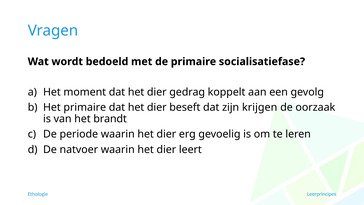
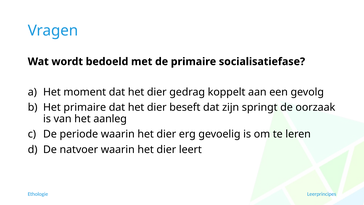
krijgen: krijgen -> springt (260, 107)
brandt: brandt -> aanleg (110, 119)
